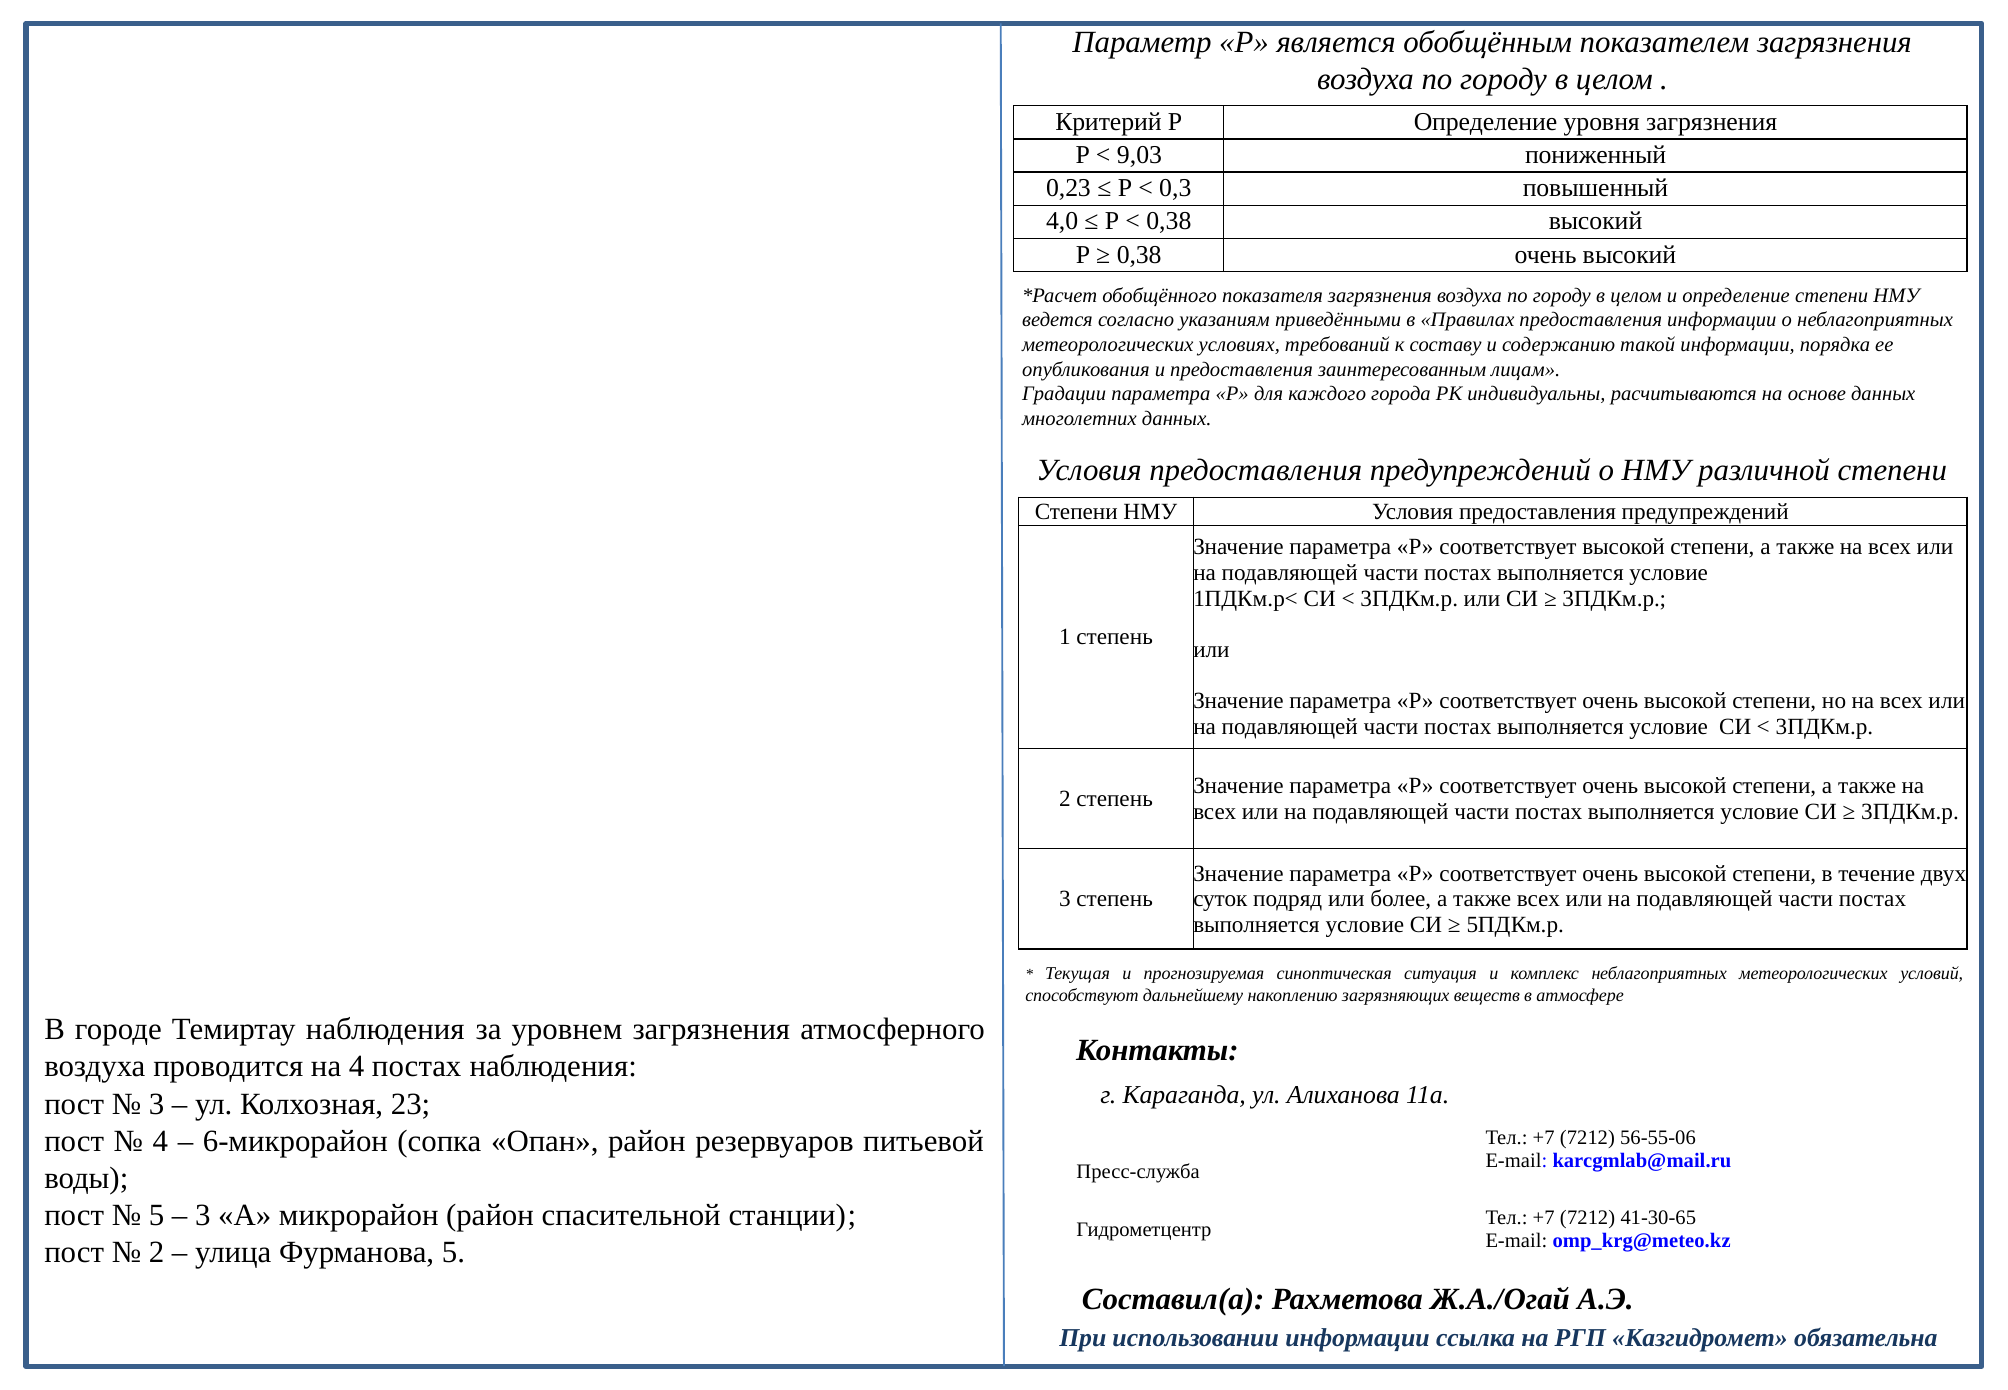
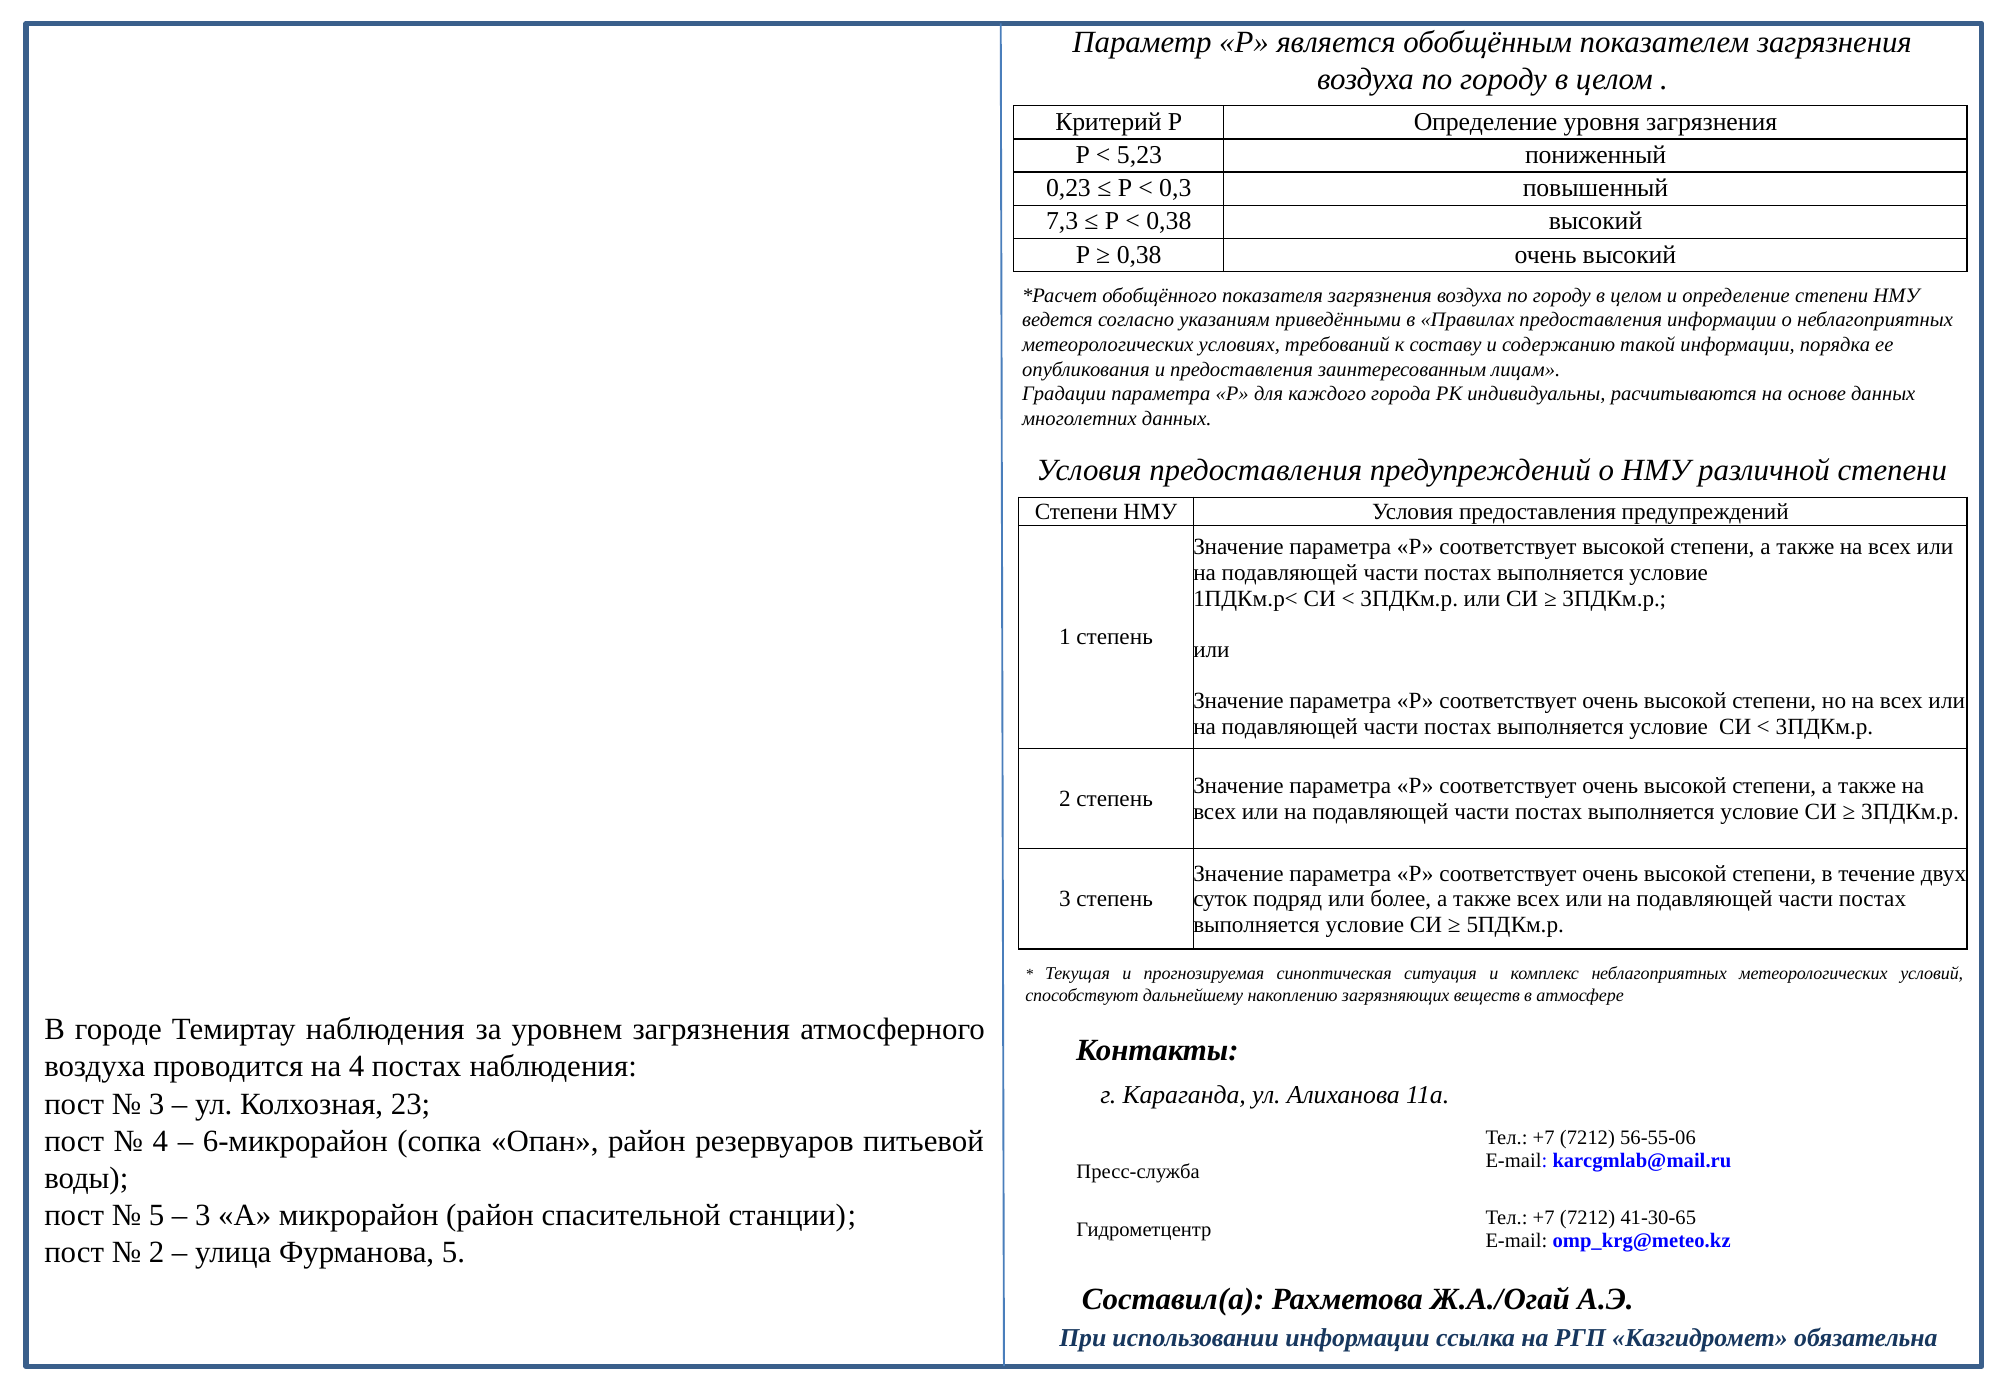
9,03: 9,03 -> 5,23 (1139, 155)
4,0: 4,0 -> 7,3 (1062, 222)
